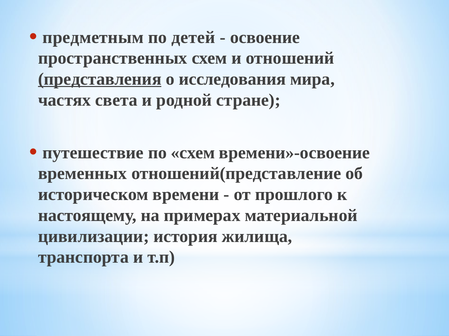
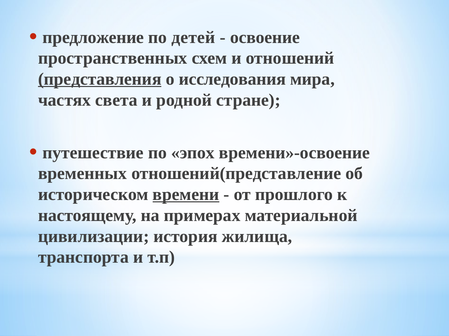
предметным: предметным -> предложение (93, 37)
по схем: схем -> эпох (193, 153)
времени underline: none -> present (186, 195)
